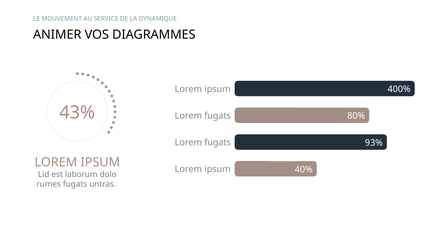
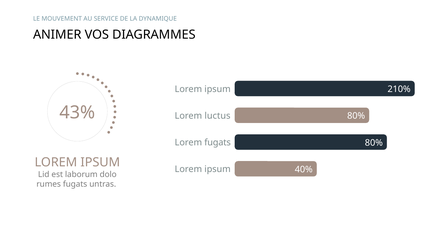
400%: 400% -> 210% (399, 89)
fugats: fugats -> luctus (217, 116)
93%: 93% -> 80% (374, 143)
